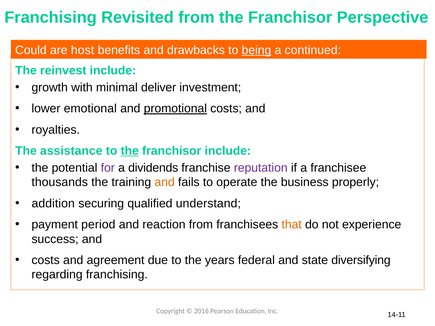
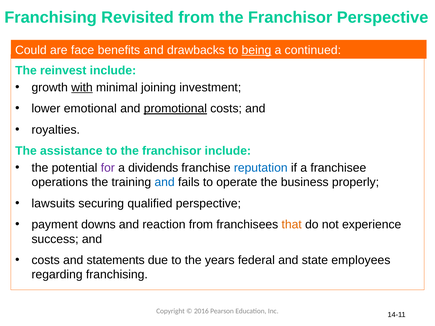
host: host -> face (83, 50)
with underline: none -> present (82, 88)
deliver: deliver -> joining (159, 88)
the underline: present -> none (130, 151)
reputation colour: purple -> blue (261, 168)
thousands: thousands -> operations (60, 182)
and colour: orange -> blue (165, 182)
addition: addition -> lawsuits (53, 204)
qualified understand: understand -> perspective (208, 204)
period: period -> downs (98, 225)
agreement: agreement -> statements (116, 260)
diversifying: diversifying -> employees (361, 260)
